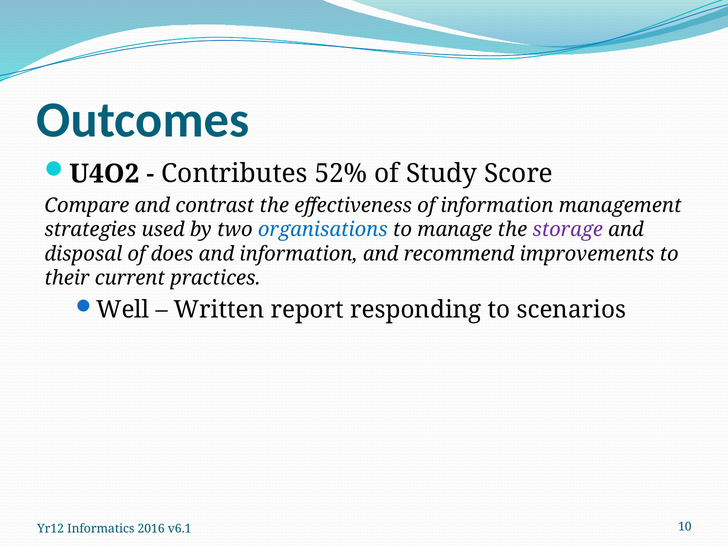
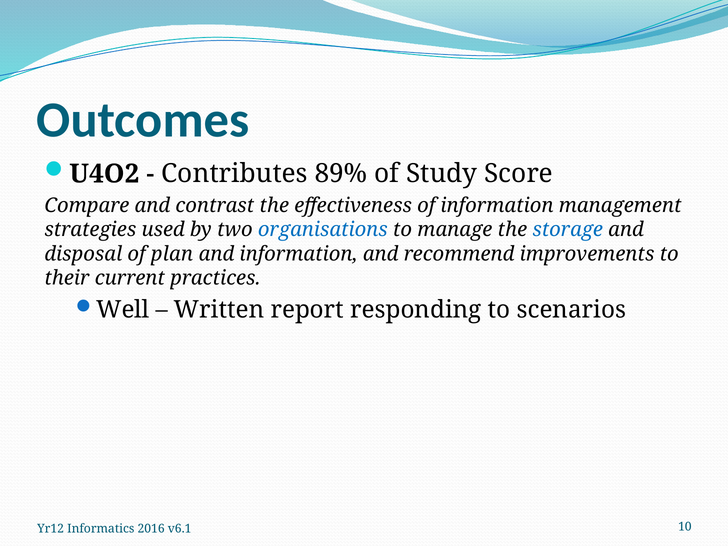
52%: 52% -> 89% (341, 174)
storage colour: purple -> blue (568, 230)
does: does -> plan (172, 254)
